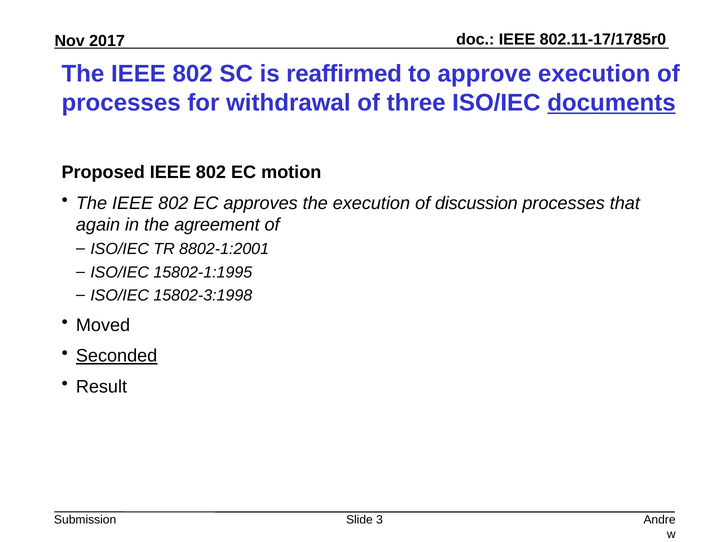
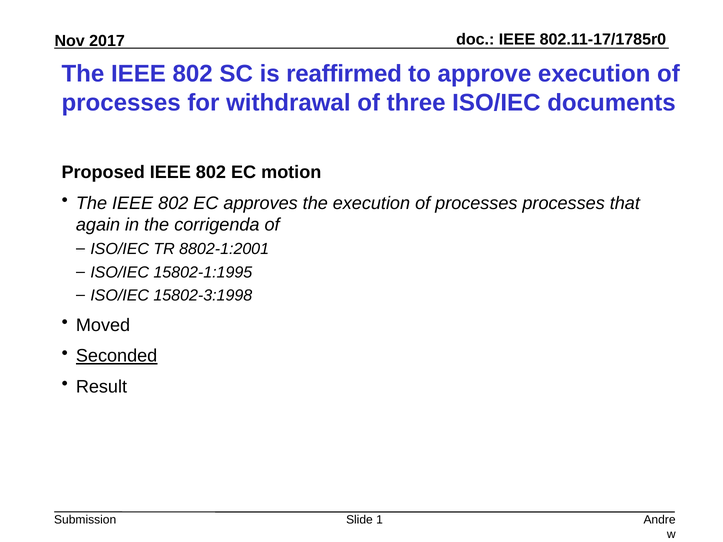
documents underline: present -> none (611, 103)
the execution of discussion: discussion -> processes (476, 203)
agreement: agreement -> corrigenda (217, 225)
3: 3 -> 1 (380, 520)
